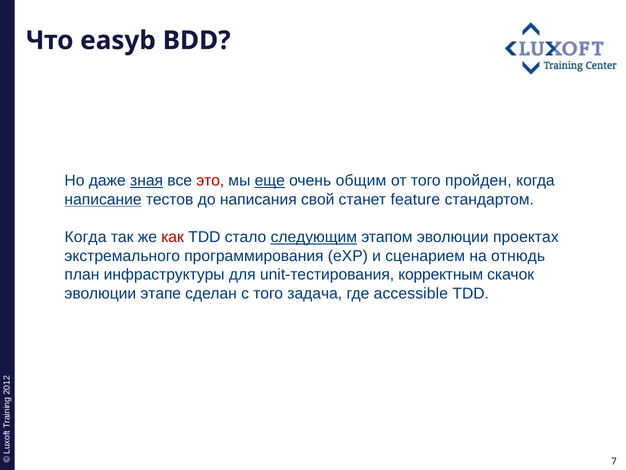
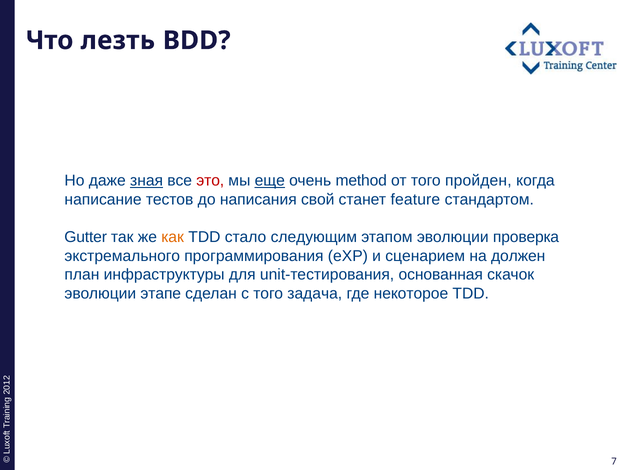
easyb: easyb -> лезть (118, 40)
общим: общим -> method (361, 181)
написание underline: present -> none (103, 199)
Когда: Когда -> Gutter (86, 237)
как colour: red -> orange (173, 237)
следующим underline: present -> none (314, 237)
проектах: проектах -> проверка (526, 237)
отнюдь: отнюдь -> должен (518, 256)
корректным: корректным -> основанная (441, 274)
accessible: accessible -> некоторое (411, 293)
